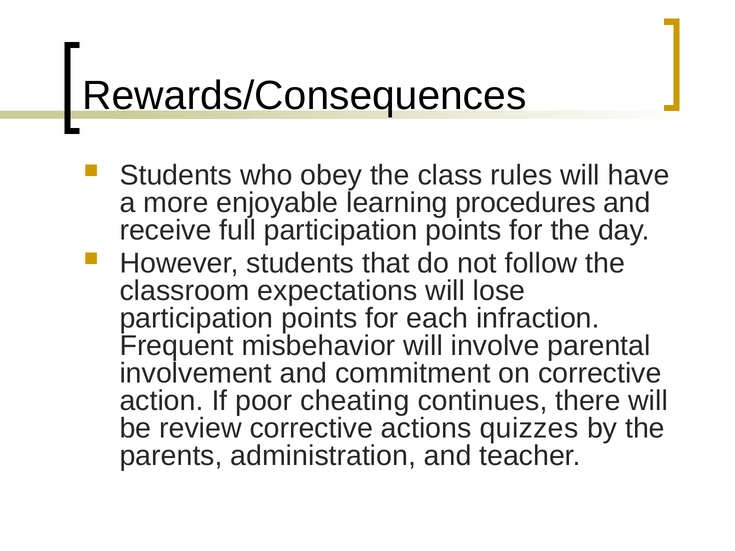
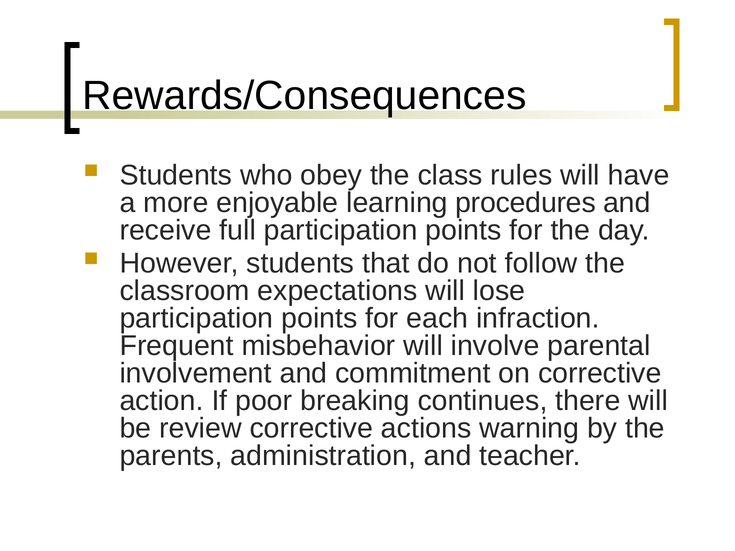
cheating: cheating -> breaking (355, 401)
quizzes: quizzes -> warning (529, 428)
